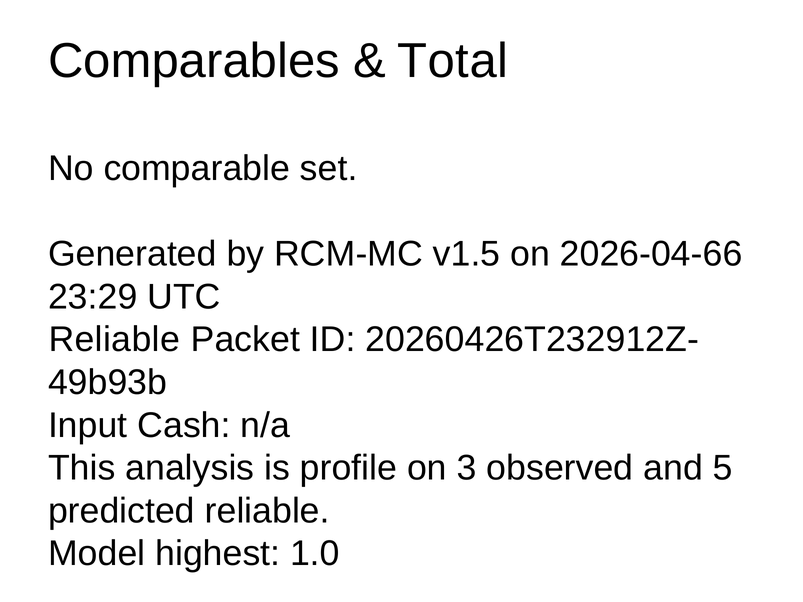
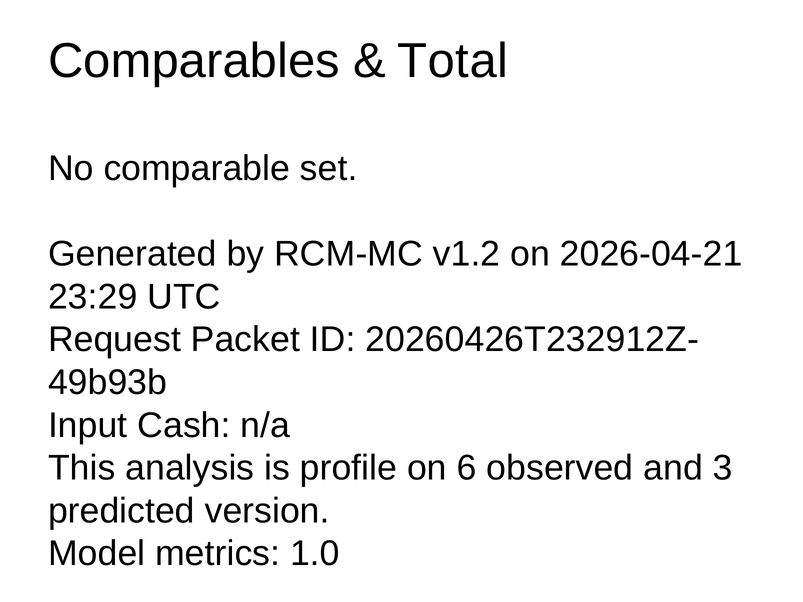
v1.5: v1.5 -> v1.2 (467, 254)
2026-04-66: 2026-04-66 -> 2026-04-21 (651, 254)
Reliable: Reliable -> Request (114, 340)
3: 3 -> 6 (467, 468)
5: 5 -> 3 (723, 468)
predicted reliable: reliable -> version (267, 511)
highest: highest -> metrics (218, 554)
